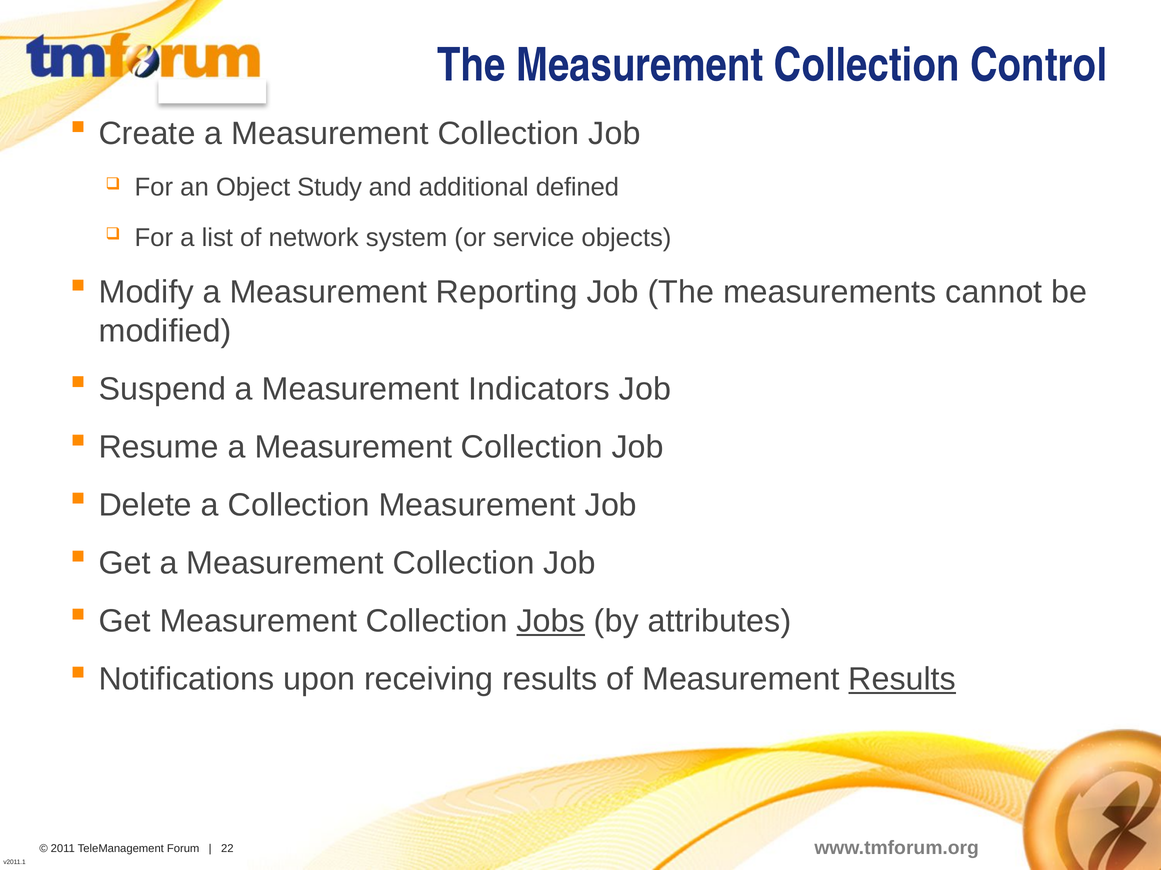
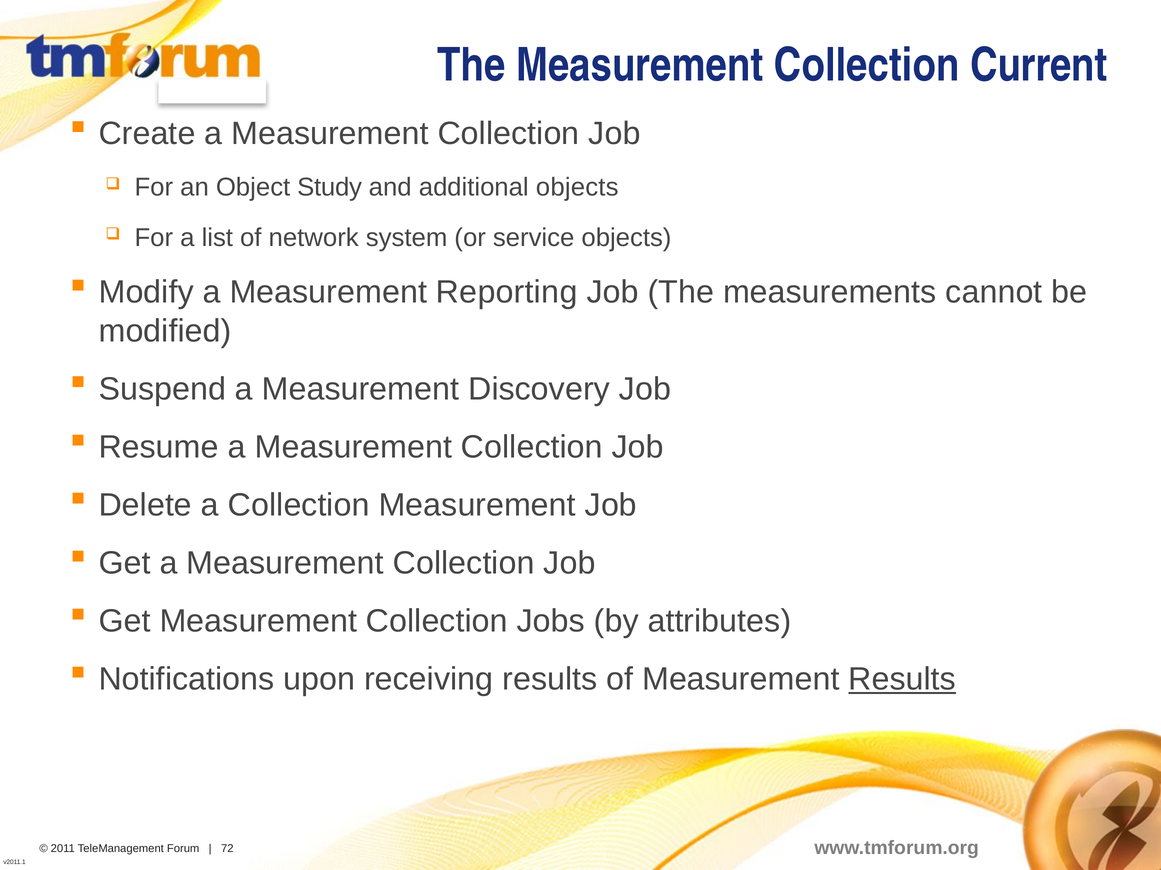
Control: Control -> Current (1039, 66)
additional defined: defined -> objects (577, 188)
Indicators: Indicators -> Discovery (539, 389)
Jobs underline: present -> none (551, 622)
22: 22 -> 72 (227, 849)
